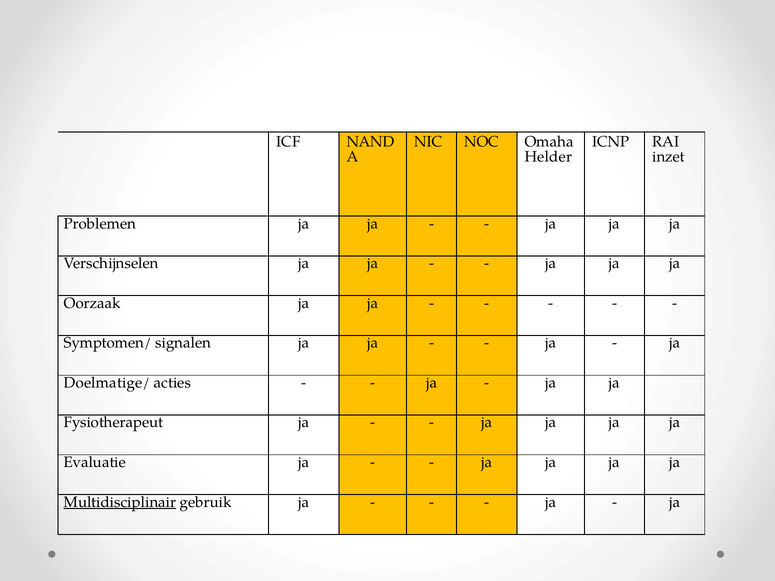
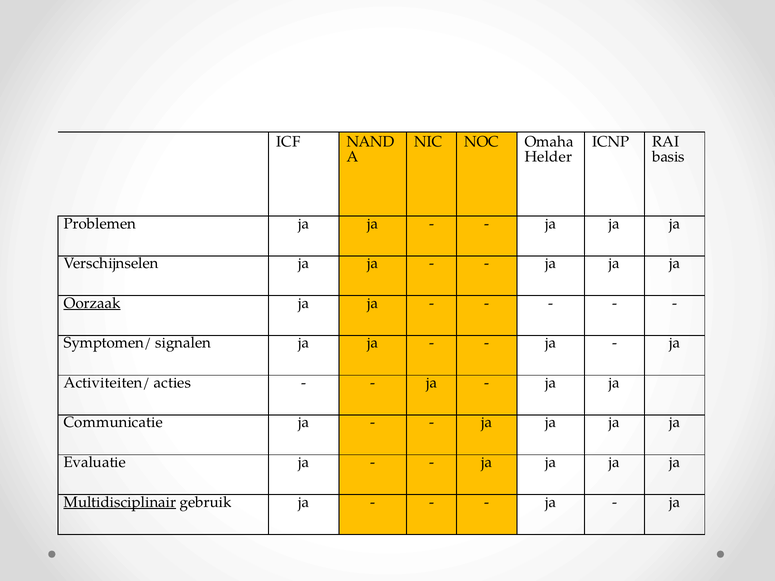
inzet: inzet -> basis (669, 157)
Oorzaak underline: none -> present (92, 303)
Doelmatige/: Doelmatige/ -> Activiteiten/ (107, 383)
Fysiotherapeut: Fysiotherapeut -> Communicatie (113, 423)
